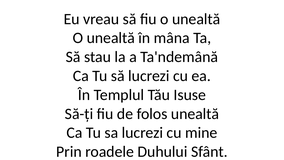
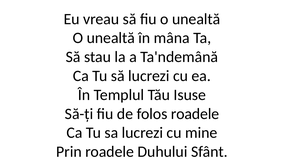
folos unealtă: unealtă -> roadele (195, 114)
